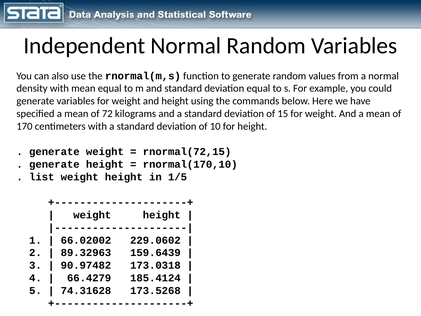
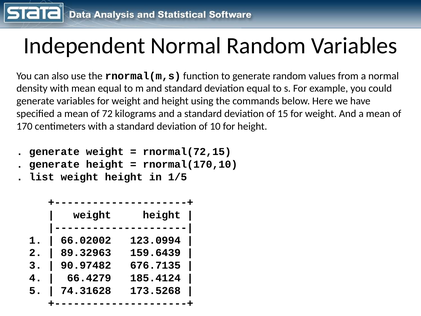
229.0602: 229.0602 -> 123.0994 (155, 240)
173.0318: 173.0318 -> 676.7135 (155, 265)
